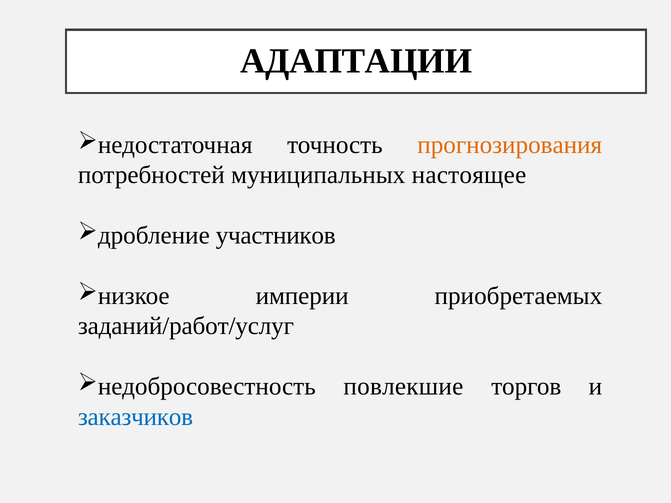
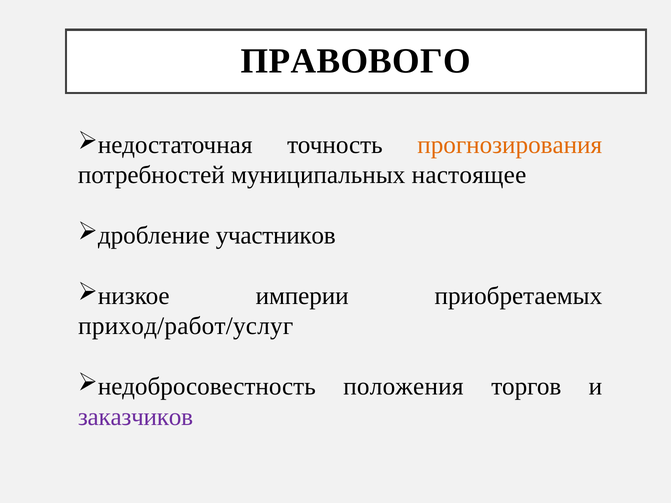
АДАПТАЦИИ: АДАПТАЦИИ -> ПРАВОВОГО (356, 61)
заданий/работ/услуг: заданий/работ/услуг -> приход/работ/услуг (186, 326)
повлекшие: повлекшие -> положения (403, 387)
заказчиков colour: blue -> purple (135, 417)
